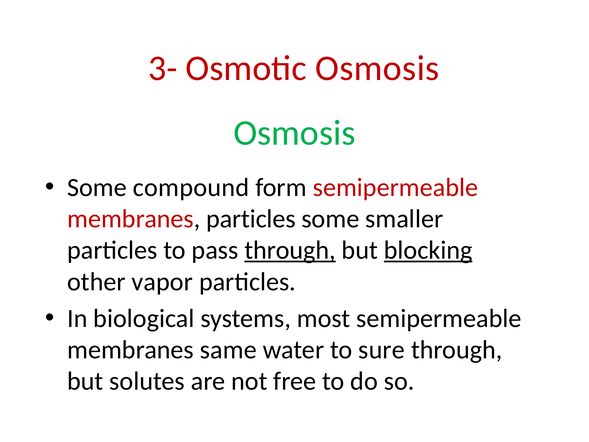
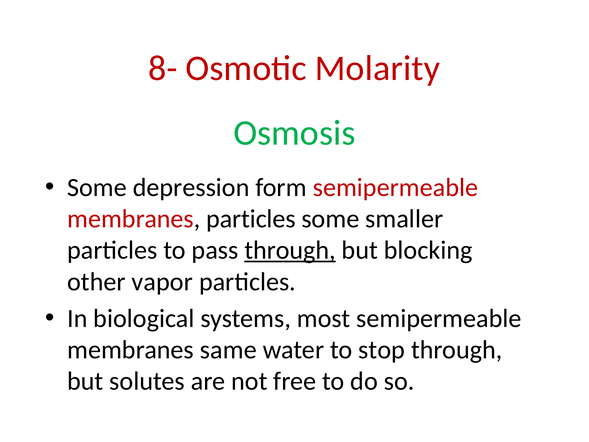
3-: 3- -> 8- (163, 68)
Osmotic Osmosis: Osmosis -> Molarity (377, 68)
compound: compound -> depression (191, 187)
blocking underline: present -> none (428, 250)
sure: sure -> stop (382, 350)
